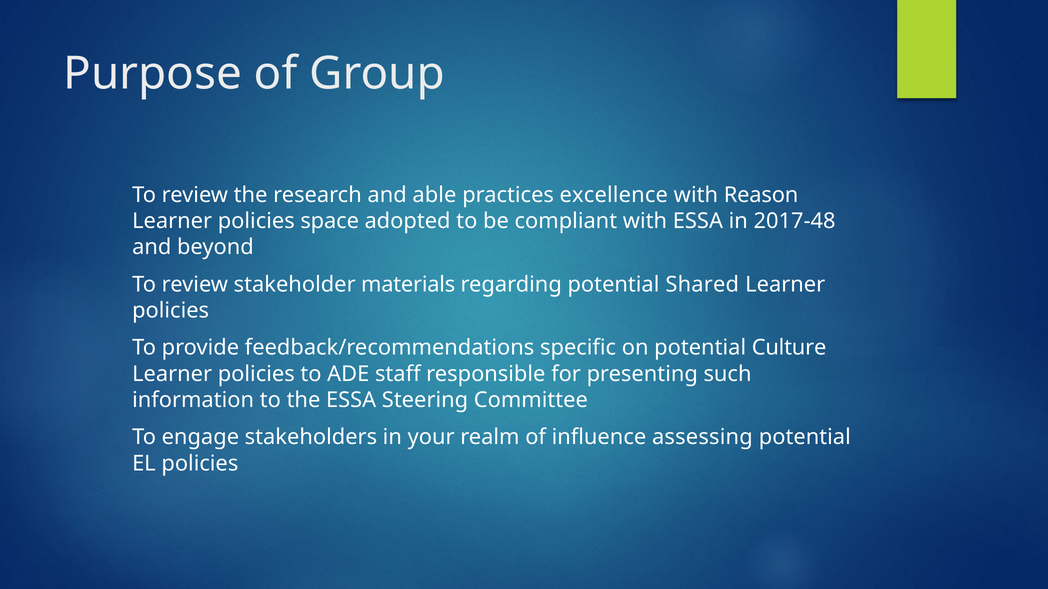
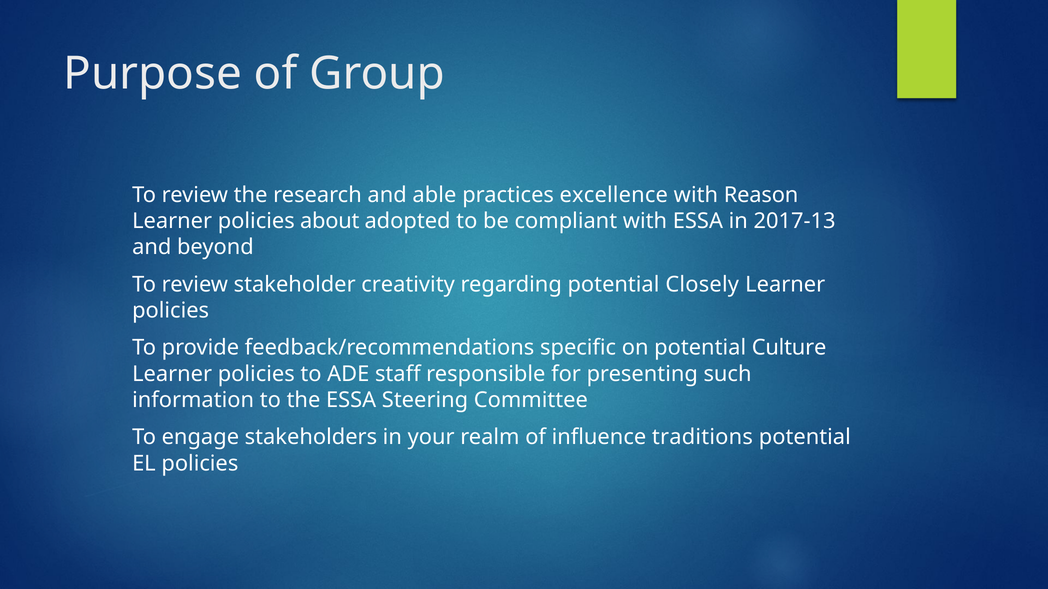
space: space -> about (330, 221)
2017-48: 2017-48 -> 2017-13 (795, 221)
materials: materials -> creativity (408, 285)
Shared: Shared -> Closely (702, 285)
assessing: assessing -> traditions (702, 437)
